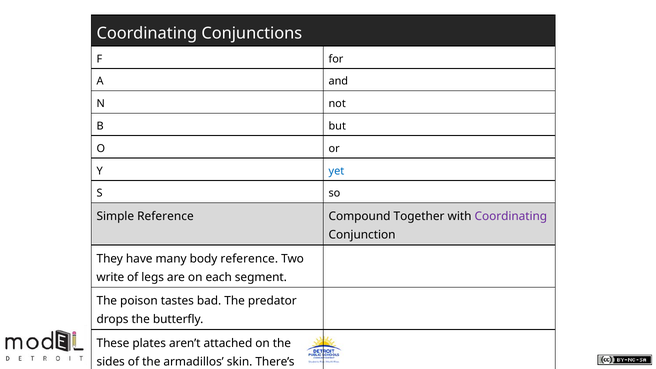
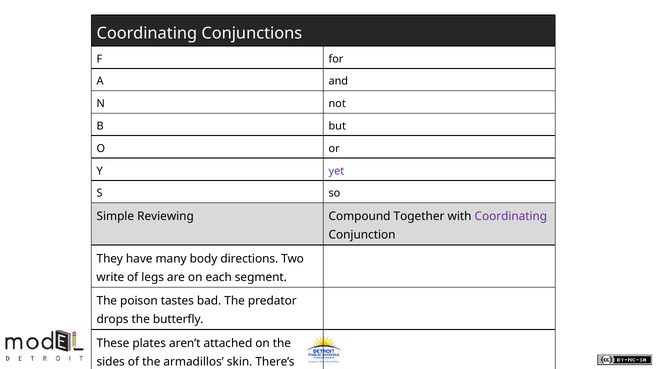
yet colour: blue -> purple (336, 171)
Simple Reference: Reference -> Reviewing (166, 216)
body reference: reference -> directions (249, 259)
